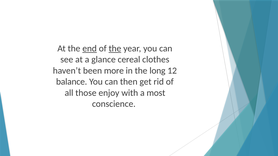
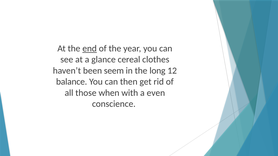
the underline: present -> none (115, 49)
more: more -> seem (114, 71)
enjoy: enjoy -> when (109, 93)
most: most -> even (156, 93)
